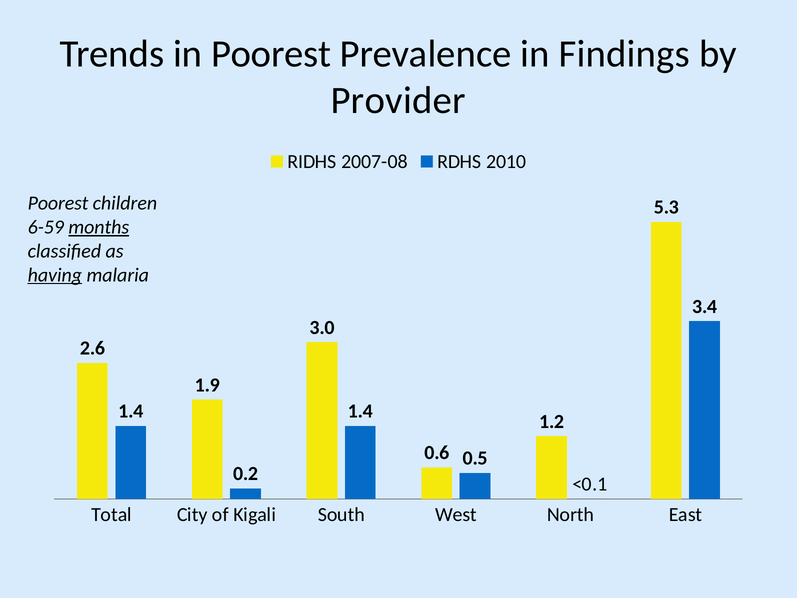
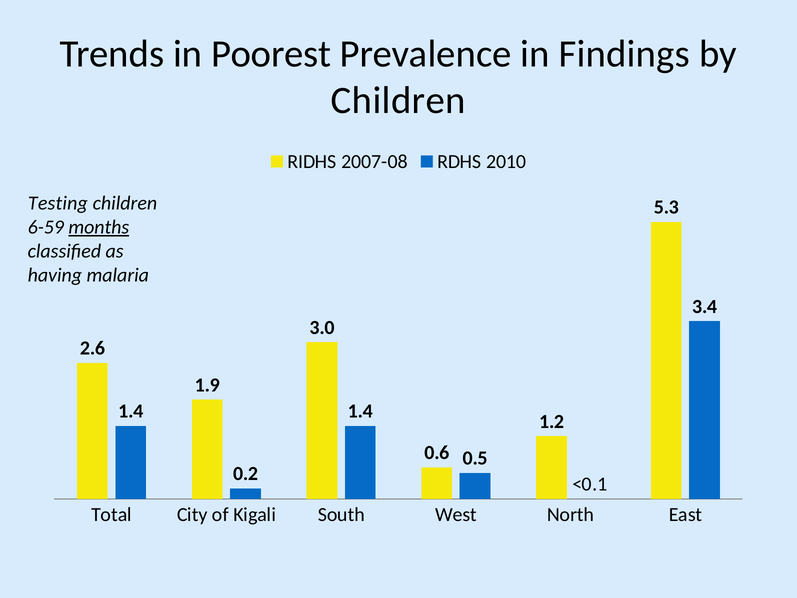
Provider: Provider -> Children (398, 100)
Poorest: Poorest -> Testing (58, 203)
having underline: present -> none (55, 275)
